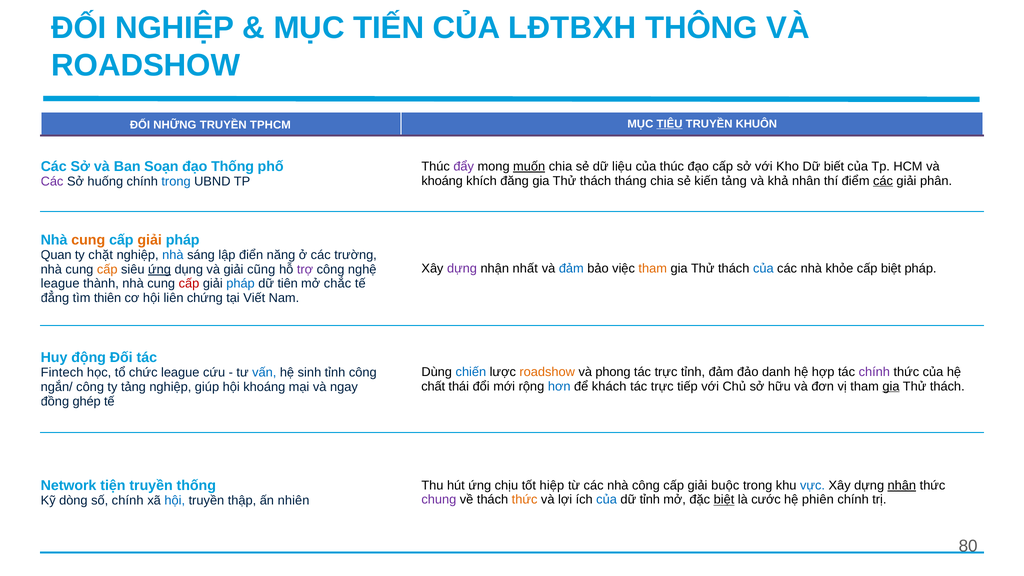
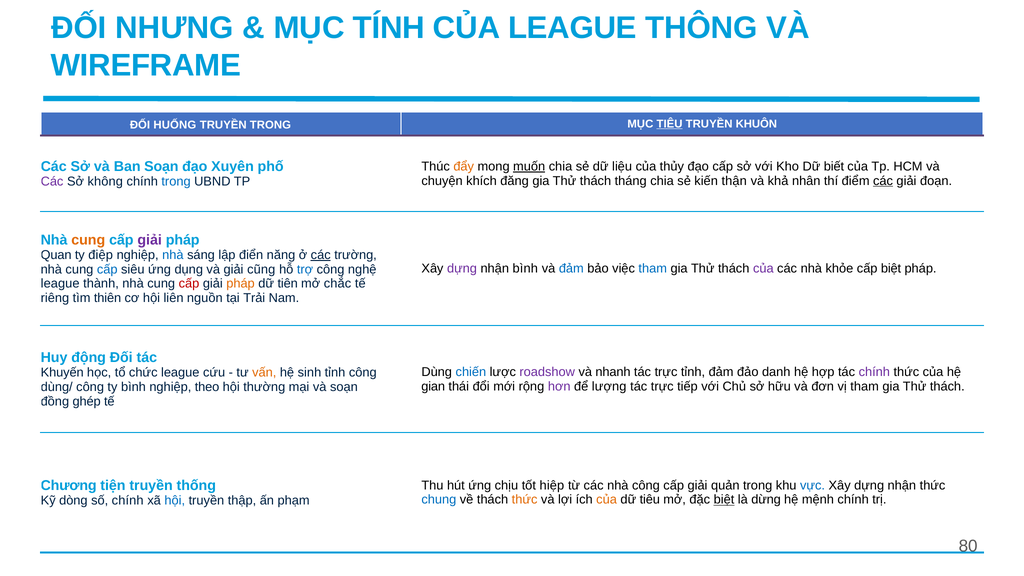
ĐỐI NGHIỆP: NGHIỆP -> NHƯNG (175, 28)
TIẾN: TIẾN -> TÍNH (389, 28)
CỦA LĐTBXH: LĐTBXH -> LEAGUE (572, 28)
ROADSHOW: ROADSHOW -> WIREFRAME (146, 66)
NHỮNG: NHỮNG -> HUỐNG (175, 125)
TRUYỀN TPHCM: TPHCM -> TRONG (270, 125)
đạo Thống: Thống -> Xuyên (233, 166)
đẩy colour: purple -> orange (464, 166)
của thúc: thúc -> thủy (672, 166)
khoáng: khoáng -> chuyện (442, 181)
kiến tảng: tảng -> thận (734, 181)
phân: phân -> đoạn (936, 181)
huống: huống -> không (105, 182)
giải colour: orange -> purple (150, 240)
chặt: chặt -> điệp (101, 255)
các underline: none -> present (321, 255)
nhận nhất: nhất -> bình (525, 269)
tham colour: orange -> blue (653, 269)
của colour: blue -> purple (763, 269)
cấp colour: orange -> blue (107, 269)
ứng underline: present -> none (160, 269)
trợ colour: purple -> blue (305, 269)
pháp colour: blue -> orange (241, 284)
đẳng: đẳng -> riêng (55, 298)
chứng: chứng -> nguồn (205, 298)
Viết: Viết -> Trải (254, 298)
roadshow colour: orange -> purple (547, 372)
phong: phong -> nhanh (613, 372)
Fintech: Fintech -> Khuyến (62, 373)
vấn colour: blue -> orange (264, 373)
chất: chất -> gian (433, 386)
hơn colour: blue -> purple (559, 386)
khách: khách -> lượng (609, 386)
gia underline: present -> none (891, 386)
ngắn/: ngắn/ -> dùng/ (57, 387)
ty tảng: tảng -> bình (133, 387)
giúp: giúp -> theo (207, 387)
hội khoáng: khoáng -> thường (264, 387)
và ngay: ngay -> soạn (344, 387)
Network: Network -> Chương (69, 485)
buộc: buộc -> quản (725, 485)
nhận underline: present -> none (902, 485)
chung colour: purple -> blue (439, 500)
của colour: blue -> orange (607, 500)
dữ tỉnh: tỉnh -> tiêu (650, 500)
cước: cước -> dừng (766, 500)
phiên: phiên -> mệnh (818, 500)
nhiên: nhiên -> phạm (294, 501)
